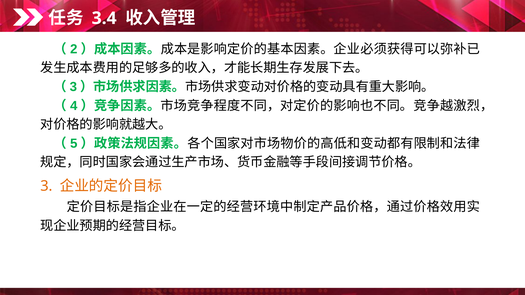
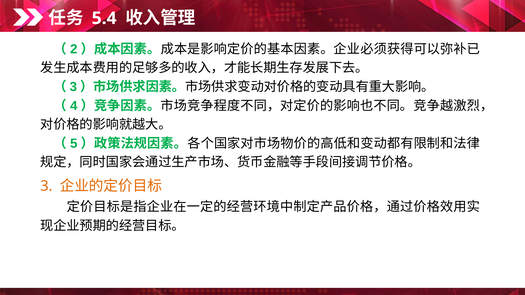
3.4: 3.4 -> 5.4 (104, 18)
